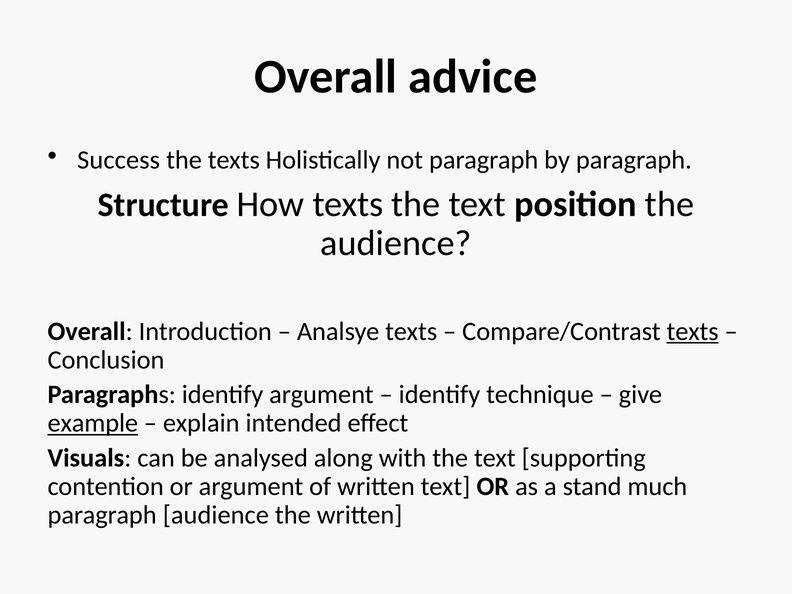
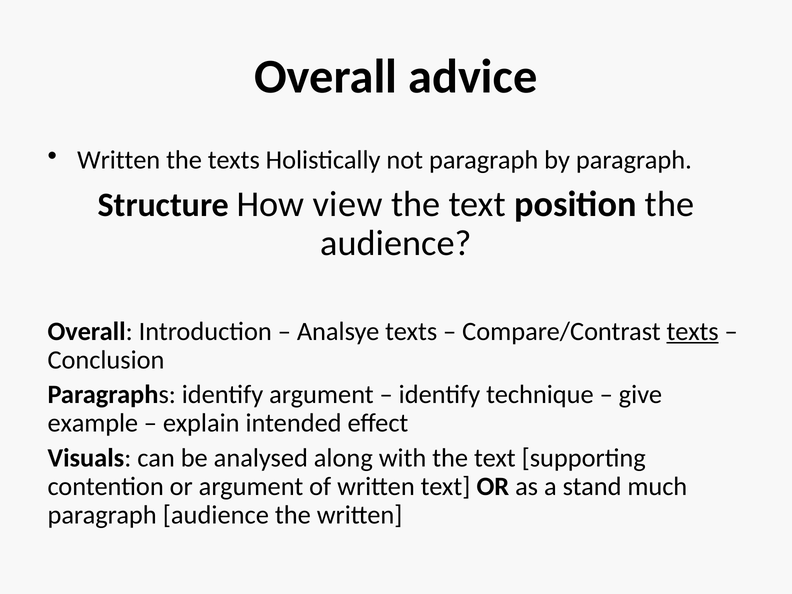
Success: Success -> Written (119, 160)
How texts: texts -> view (348, 204)
example underline: present -> none (93, 423)
